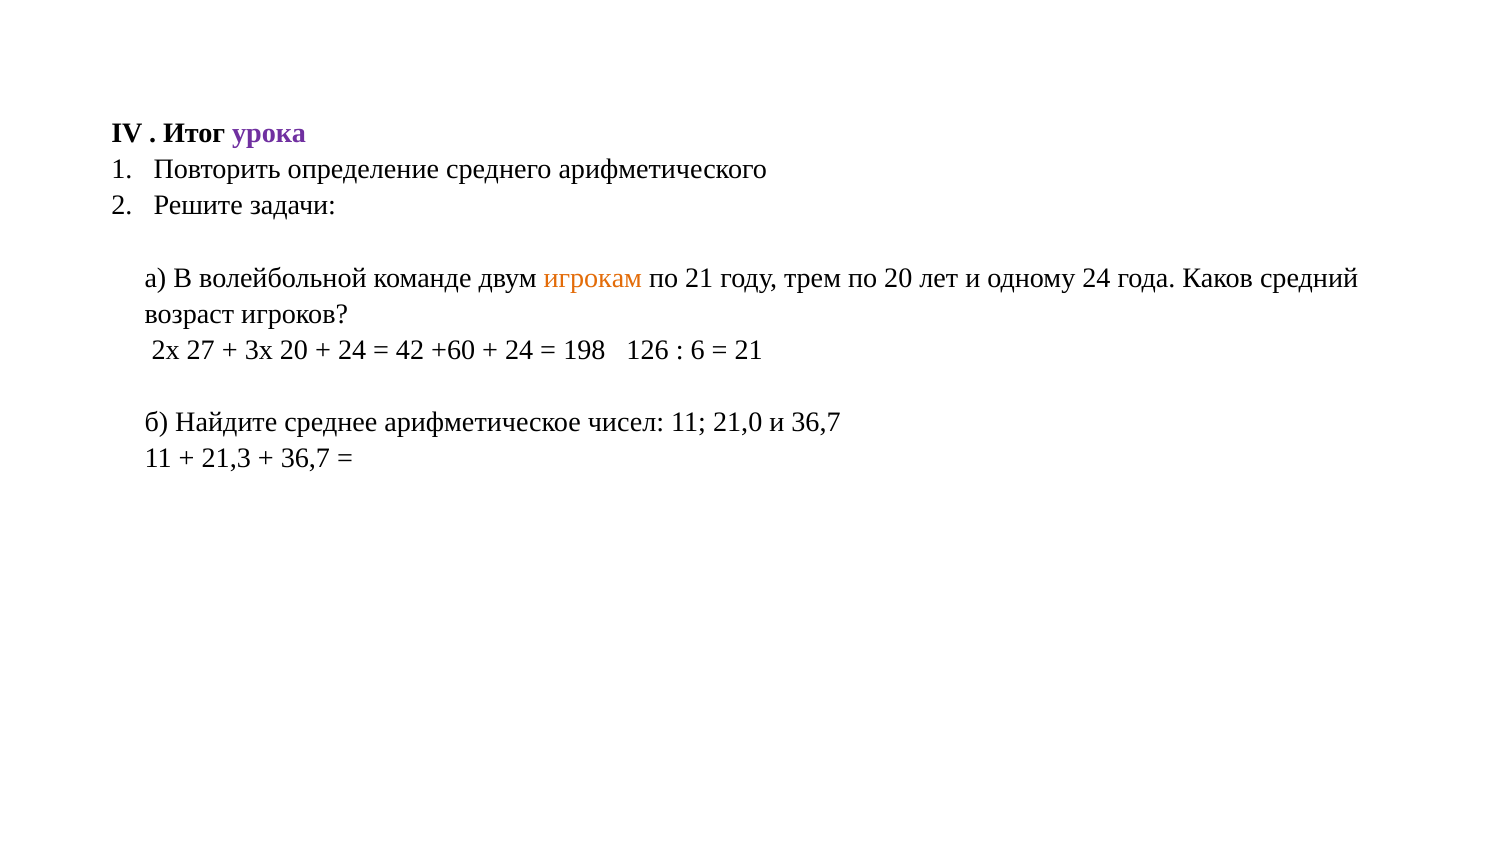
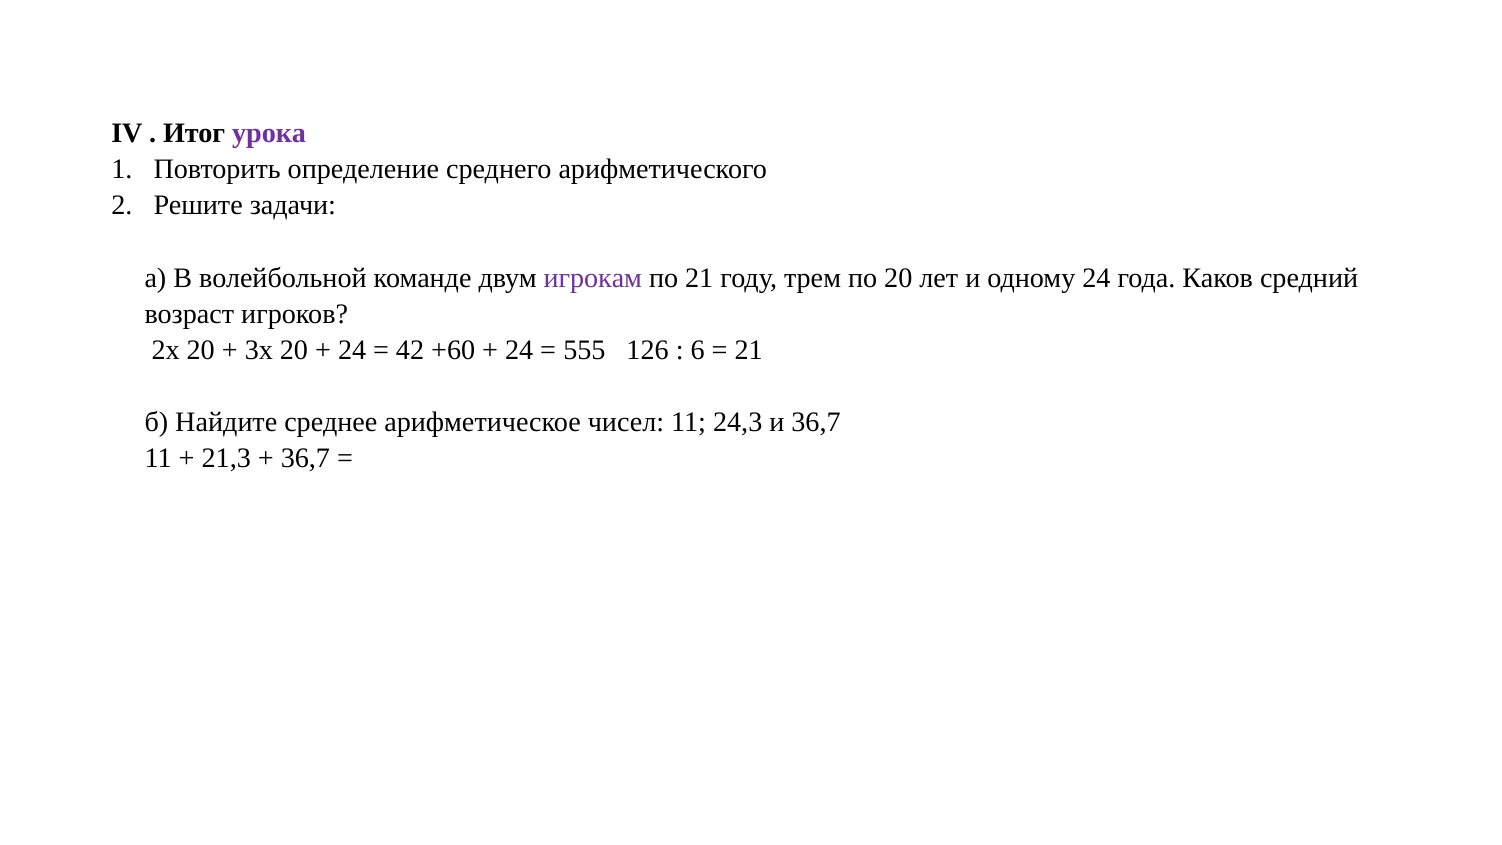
игрокам colour: orange -> purple (593, 278)
2х 27: 27 -> 20 (201, 350)
198: 198 -> 555 (584, 350)
21,0: 21,0 -> 24,3 (738, 422)
